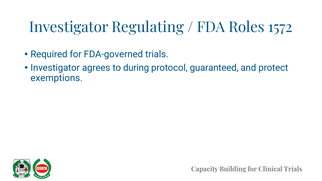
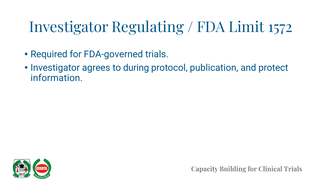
Roles: Roles -> Limit (246, 27)
guaranteed: guaranteed -> publication (214, 68)
exemptions: exemptions -> information (57, 78)
